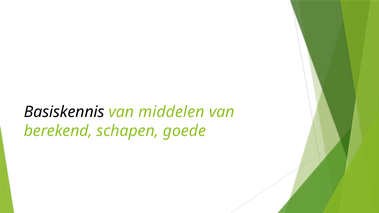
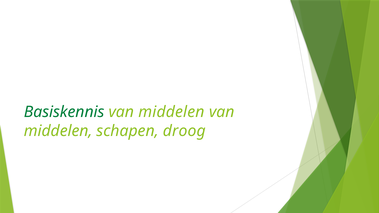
Basiskennis colour: black -> green (64, 112)
berekend: berekend -> middelen (58, 131)
goede: goede -> droog (184, 131)
